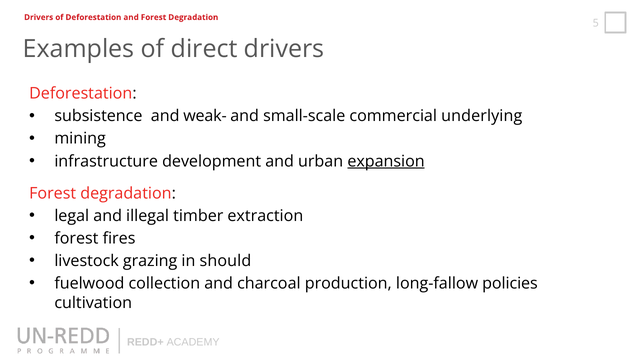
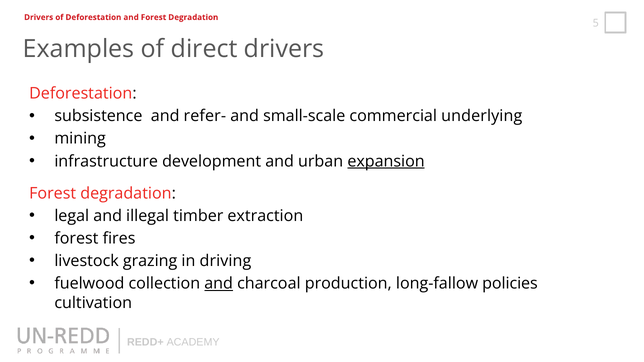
weak-: weak- -> refer- (205, 116)
should: should -> driving (225, 261)
and underline: none -> present (219, 284)
